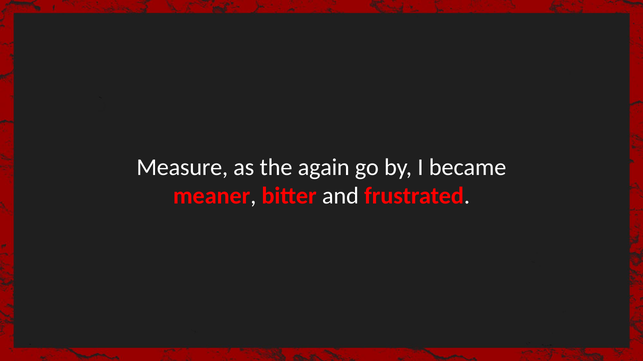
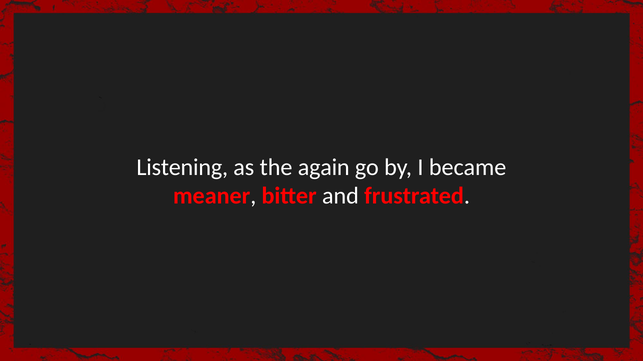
Measure: Measure -> Listening (182, 167)
